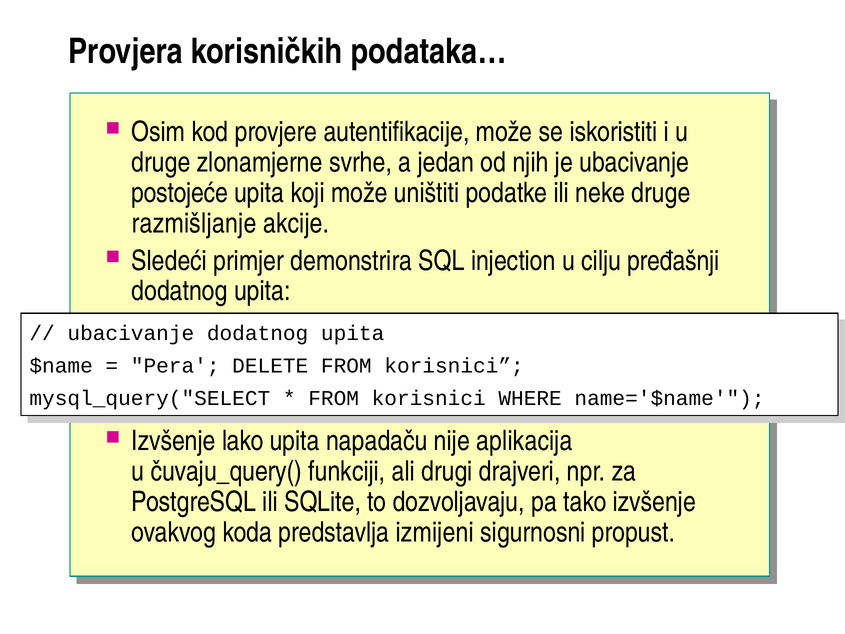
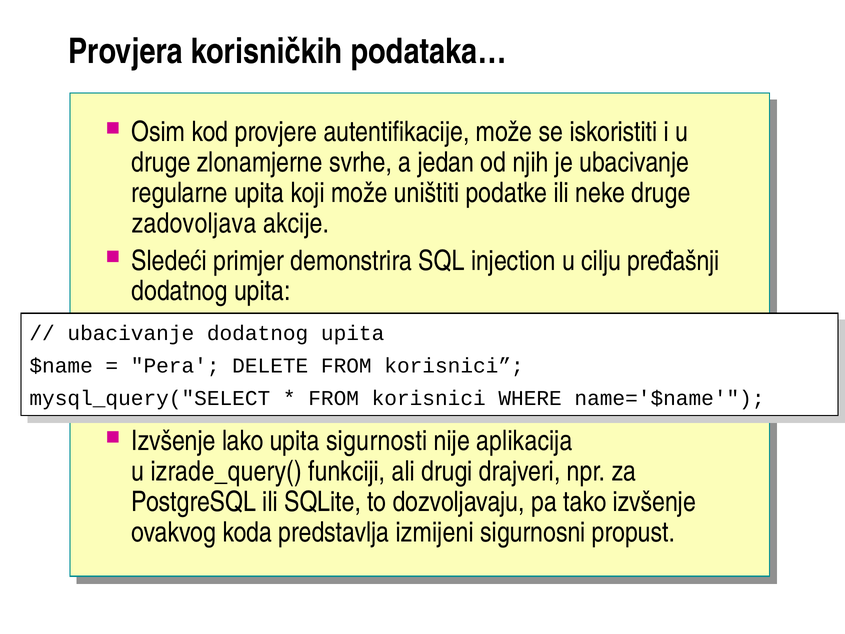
postojeće: postojeće -> regularne (180, 193)
razmišljanje: razmišljanje -> zadovoljava (194, 223)
napadaču: napadaču -> sigurnosti (377, 441)
čuvaju_query(: čuvaju_query( -> izrade_query( (226, 471)
